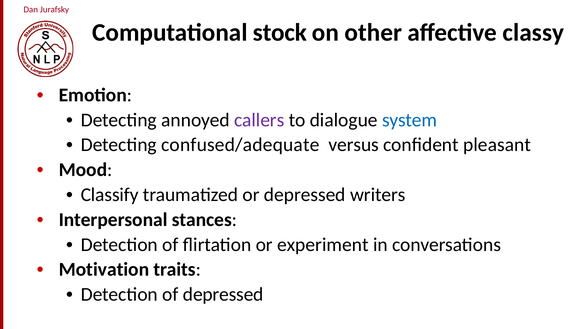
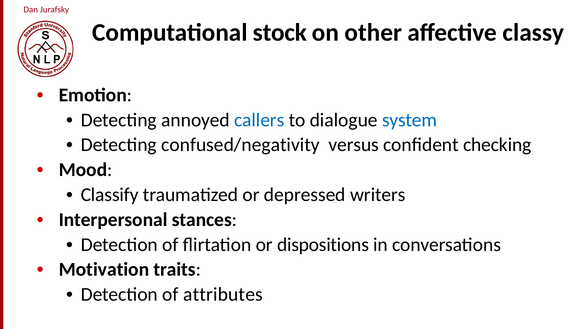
callers colour: purple -> blue (259, 120)
confused/adequate: confused/adequate -> confused/negativity (240, 145)
pleasant: pleasant -> checking (497, 145)
experiment: experiment -> dispositions (323, 245)
of depressed: depressed -> attributes (223, 295)
